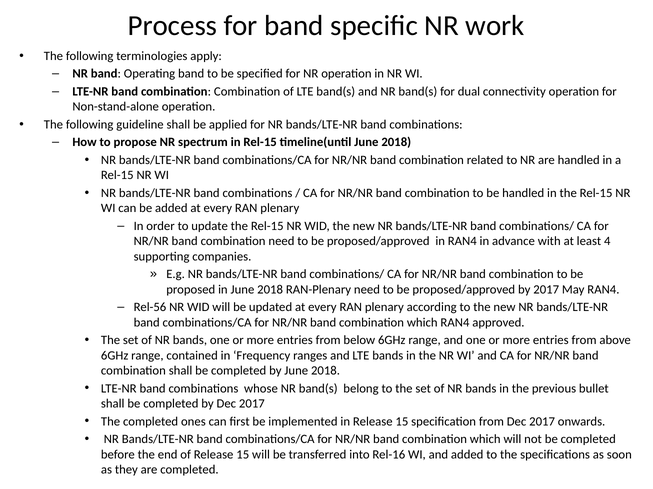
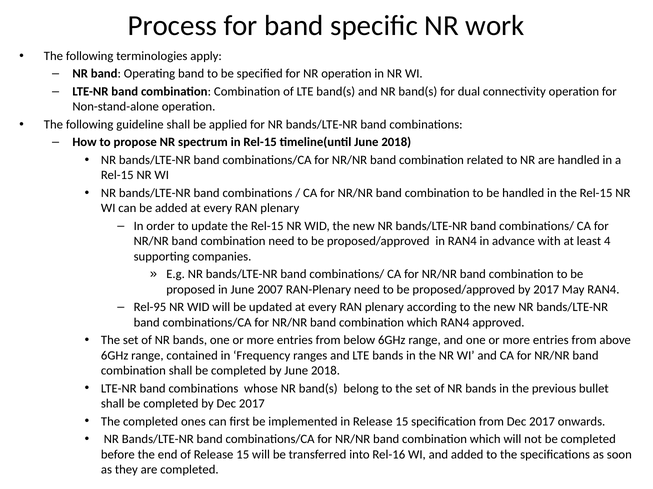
in June 2018: 2018 -> 2007 (270, 290)
Rel-56: Rel-56 -> Rel-95 (150, 308)
